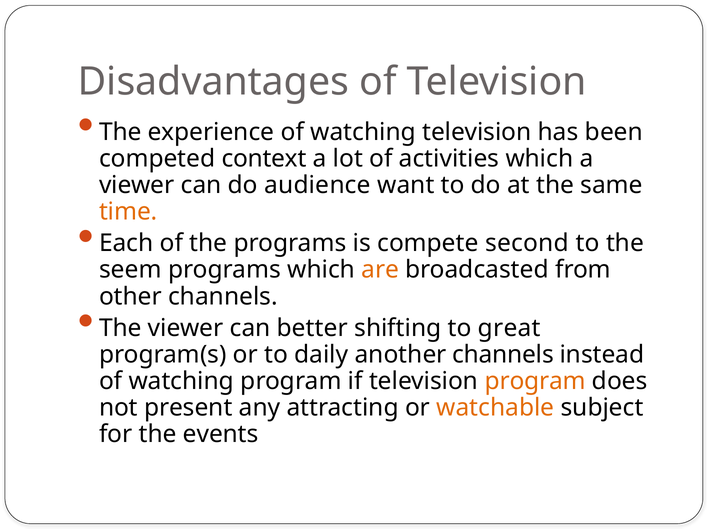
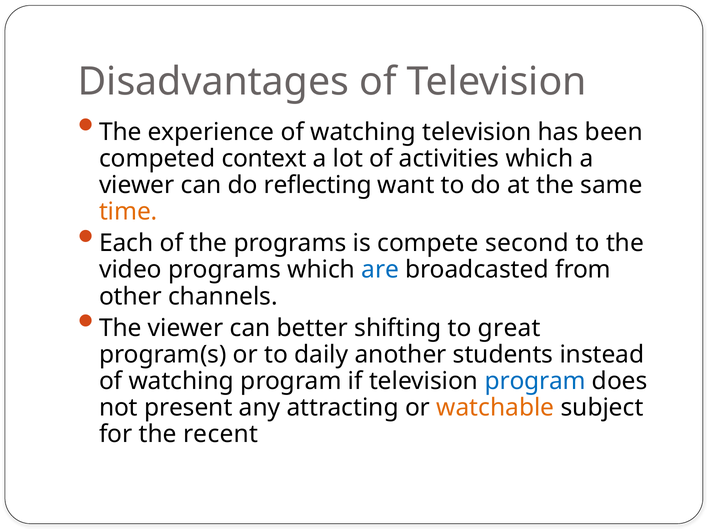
audience: audience -> reflecting (318, 185)
seem: seem -> video (130, 270)
are colour: orange -> blue (380, 270)
another channels: channels -> students (503, 355)
program colour: orange -> blue (535, 381)
events: events -> recent (221, 434)
